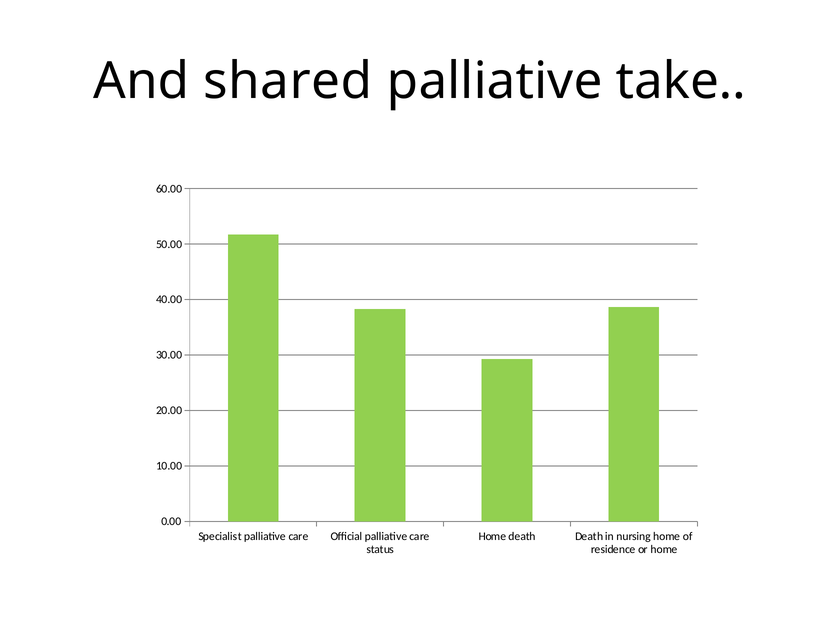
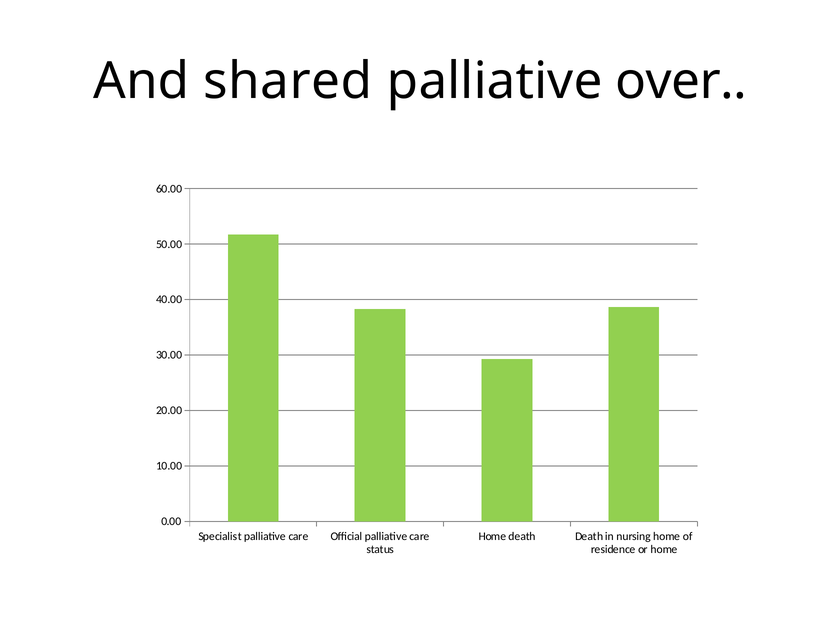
take: take -> over (681, 81)
